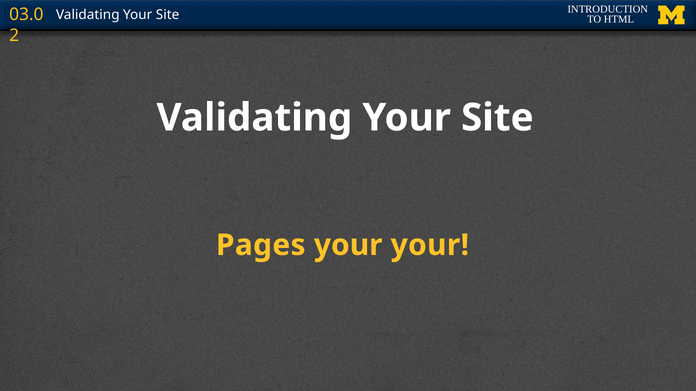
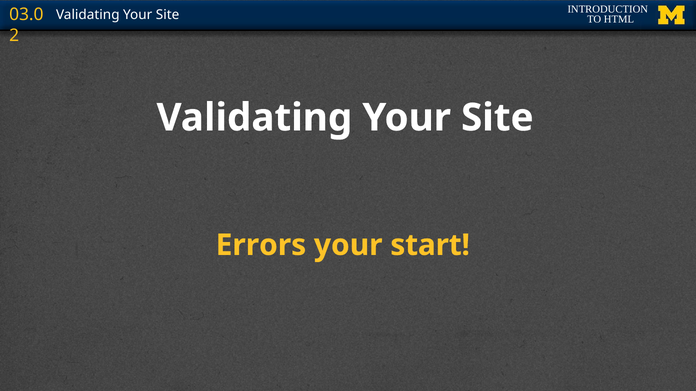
Pages: Pages -> Errors (261, 245)
your your: your -> start (430, 245)
